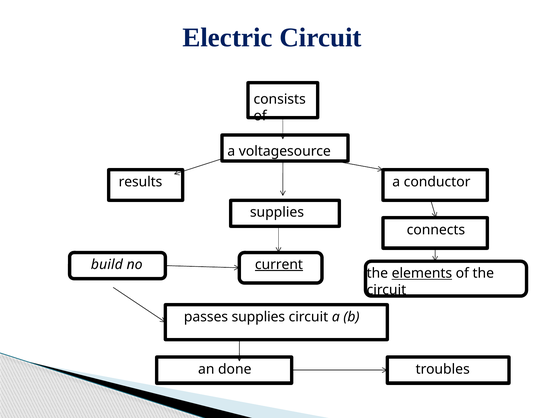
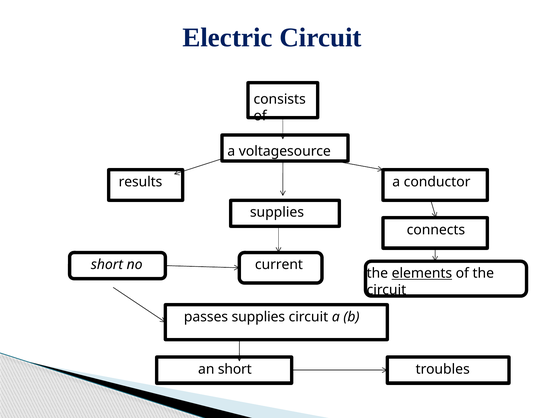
build: build -> short (107, 264)
current underline: present -> none (279, 264)
an done: done -> short (235, 369)
